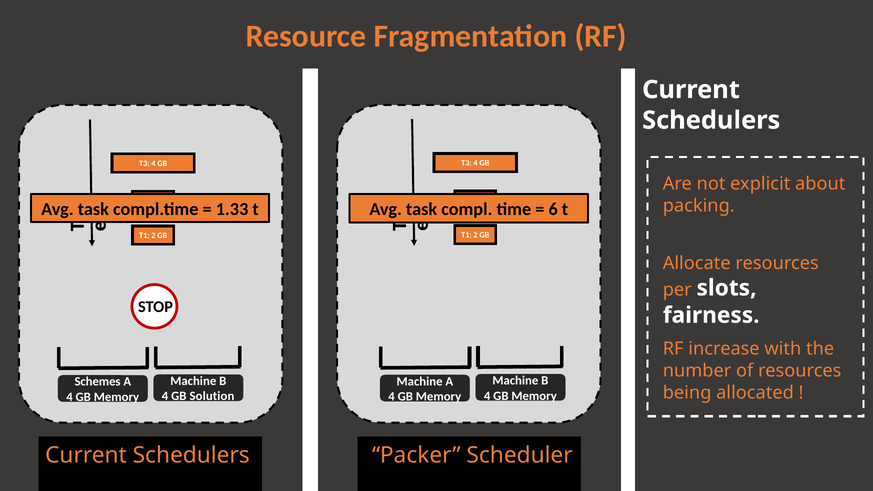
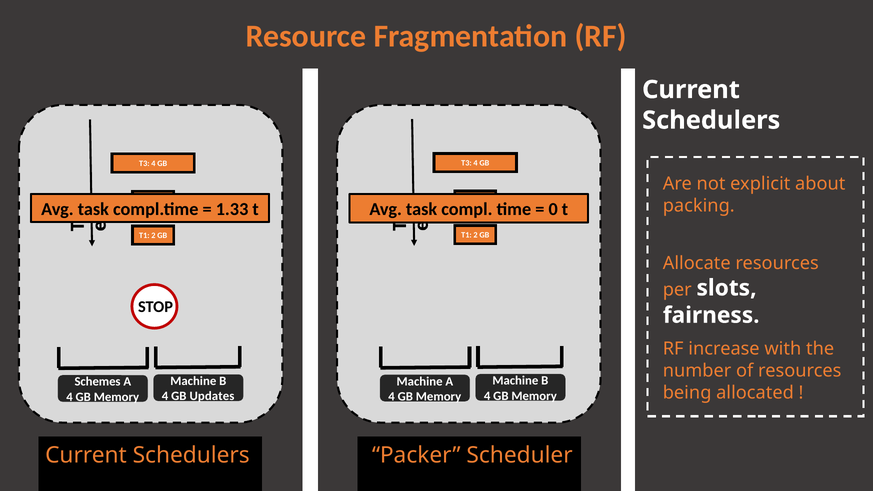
6: 6 -> 0 (553, 210)
Solution: Solution -> Updates (212, 396)
